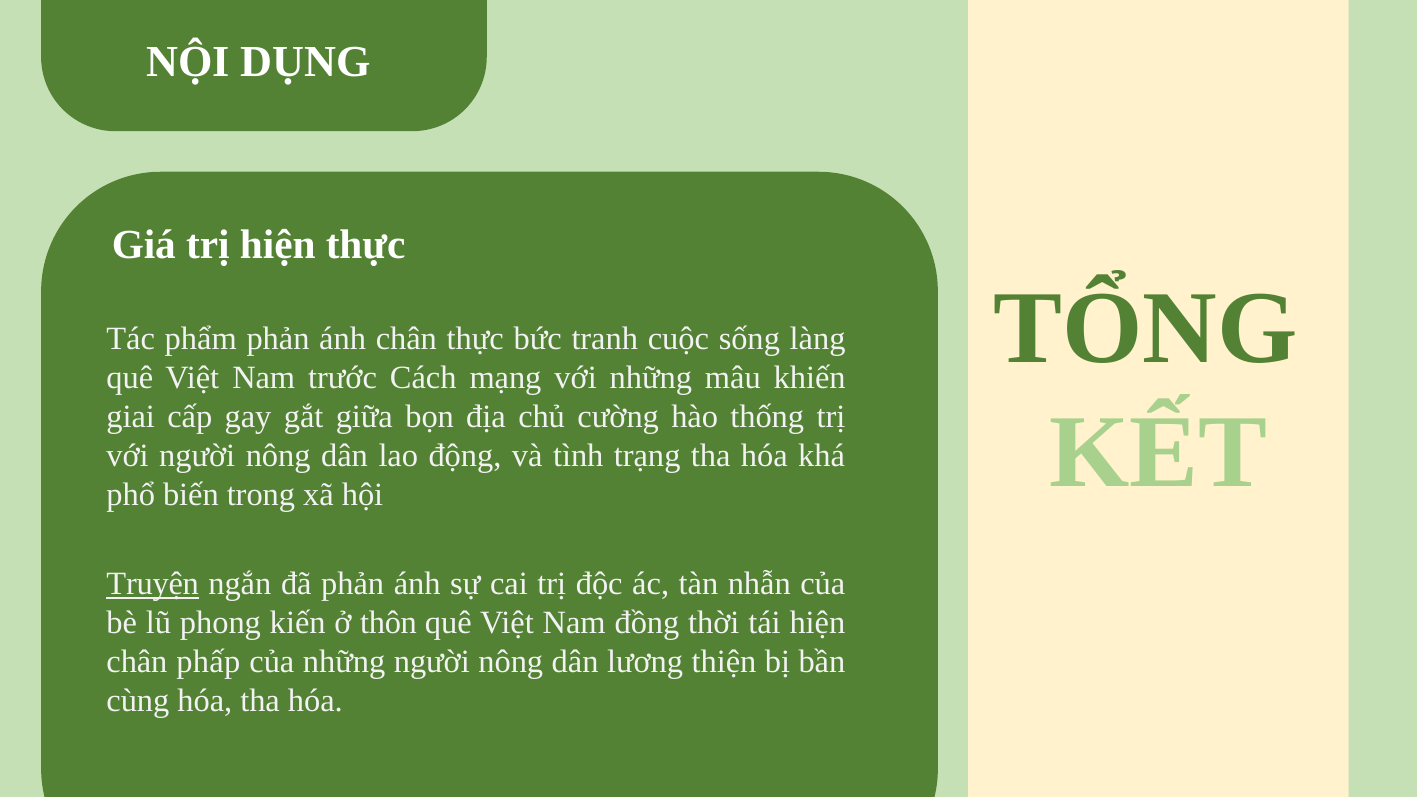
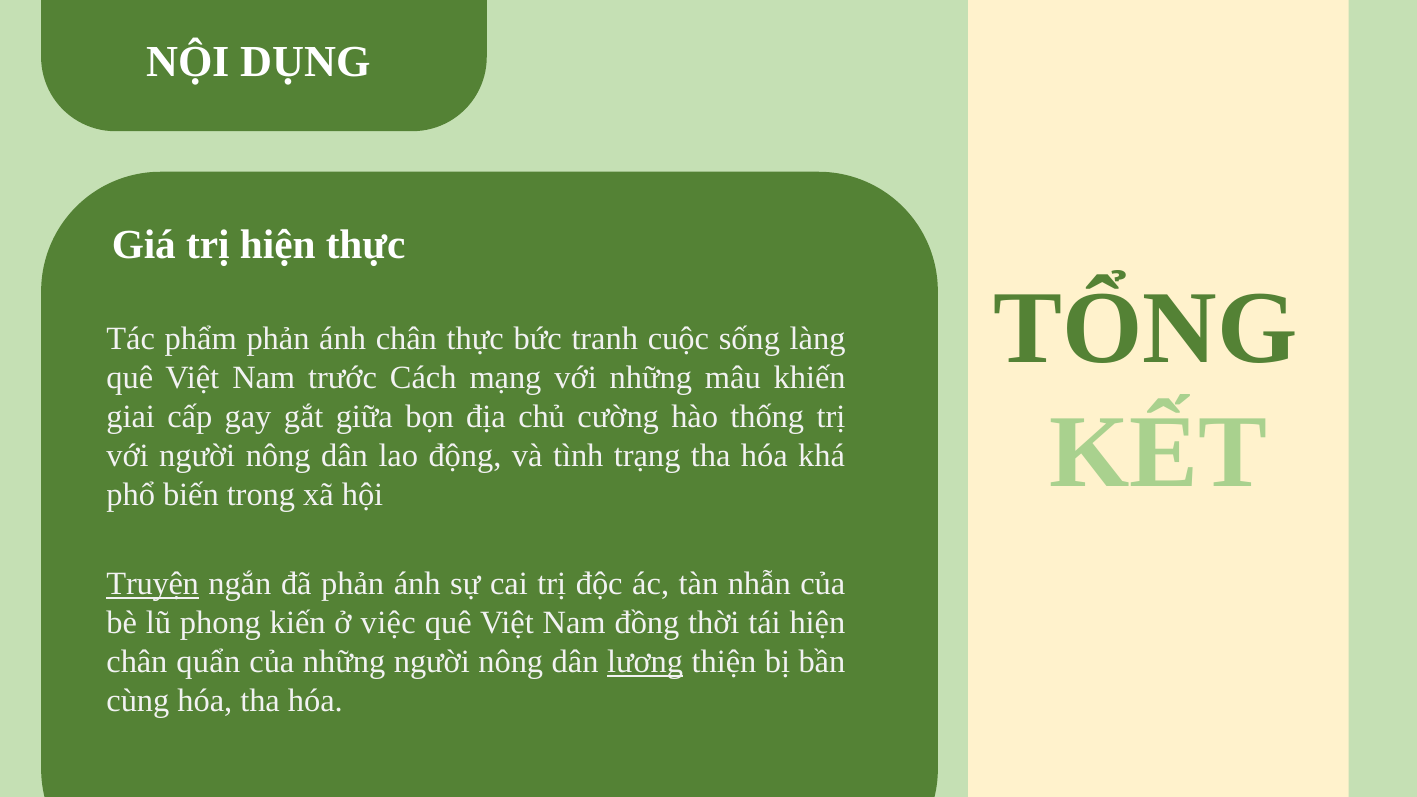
thôn: thôn -> việc (388, 623)
phấp: phấp -> quẩn (208, 662)
lương underline: none -> present (645, 662)
